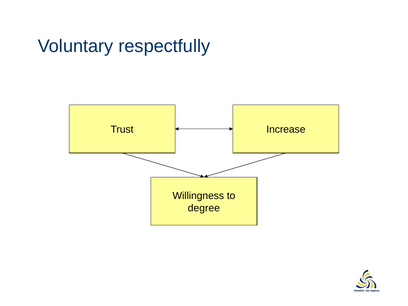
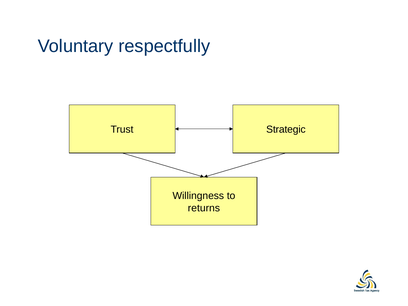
Increase: Increase -> Strategic (286, 130)
degree: degree -> returns (204, 208)
